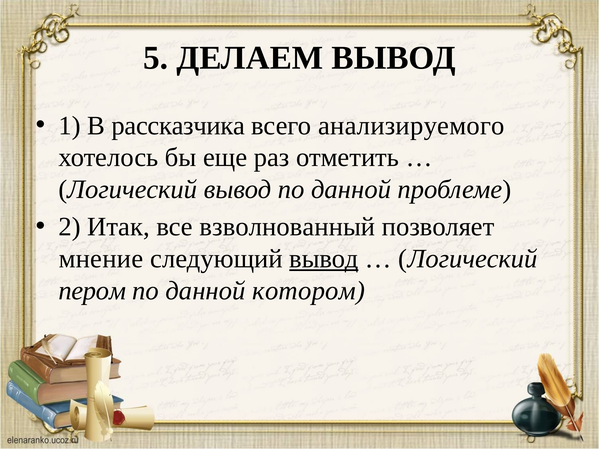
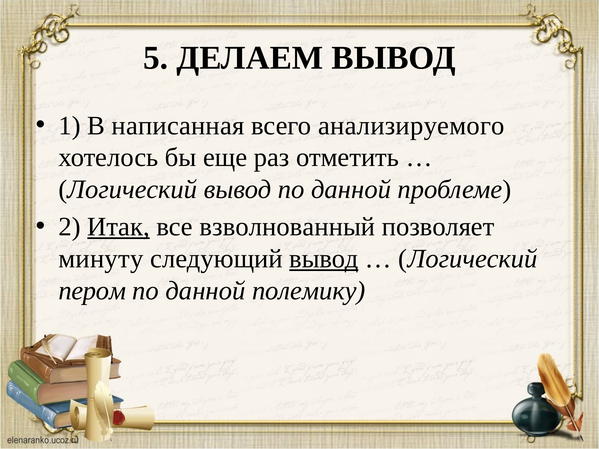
рассказчика: рассказчика -> написанная (178, 126)
Итак underline: none -> present (118, 227)
мнение: мнение -> минуту (101, 259)
котором: котором -> полемику (309, 291)
